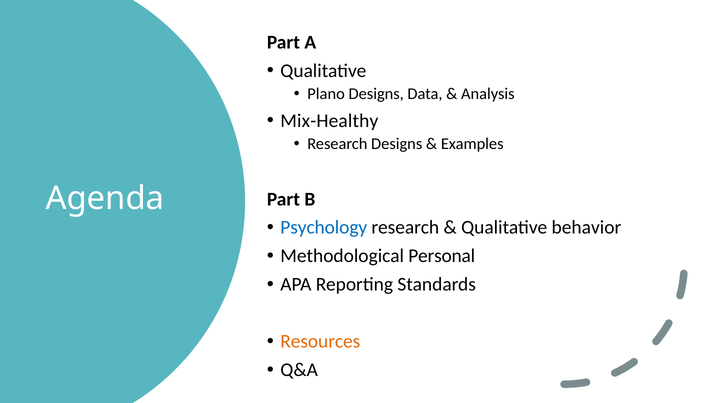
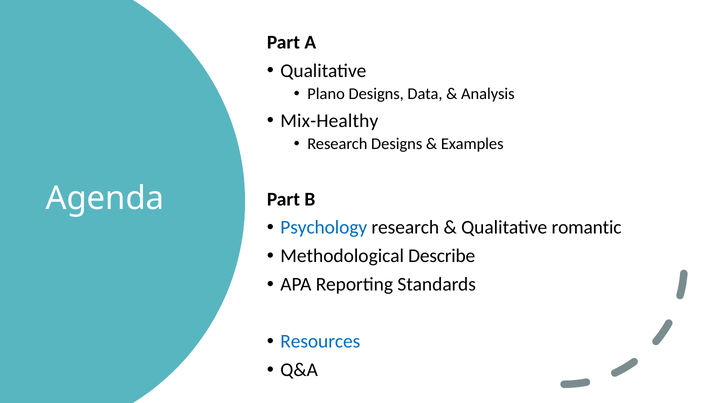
behavior: behavior -> romantic (587, 228)
Personal: Personal -> Describe (442, 256)
Resources colour: orange -> blue (320, 342)
